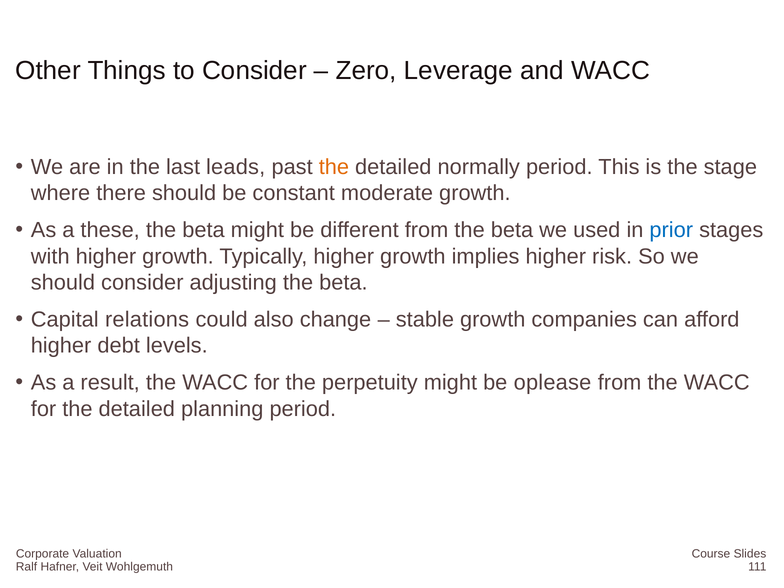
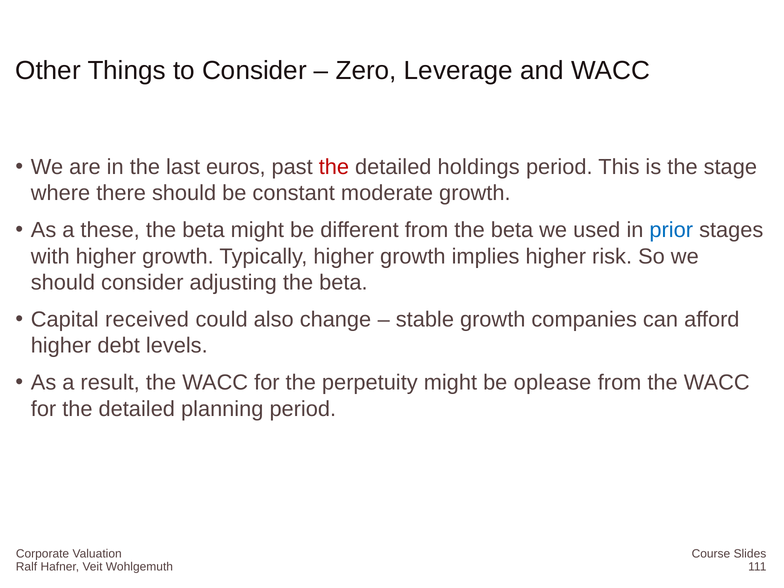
leads: leads -> euros (236, 167)
the colour: orange -> red (334, 167)
normally: normally -> holdings (479, 167)
relations: relations -> received (147, 320)
